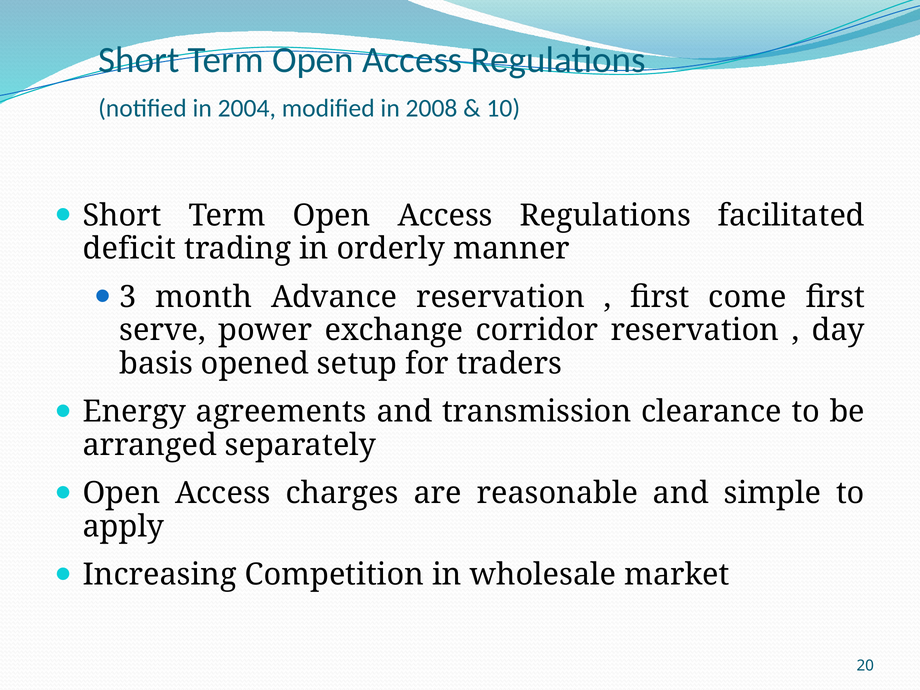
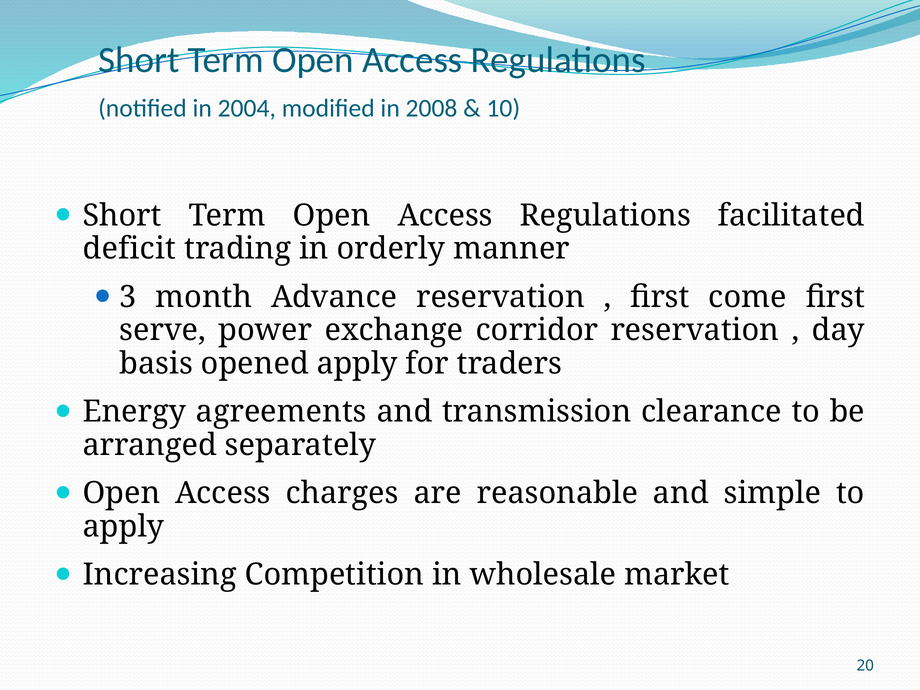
opened setup: setup -> apply (357, 363)
